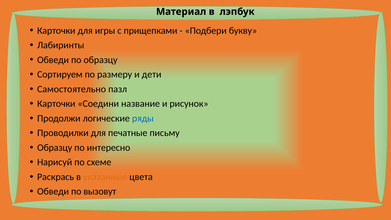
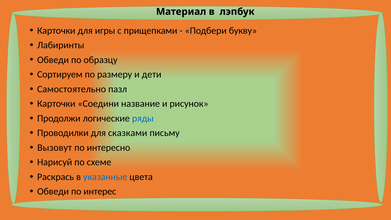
печатные: печатные -> сказками (128, 133)
Образцу: Образцу -> Вызовут (55, 148)
указанные colour: orange -> blue (105, 177)
вызовут: вызовут -> интерес (100, 191)
